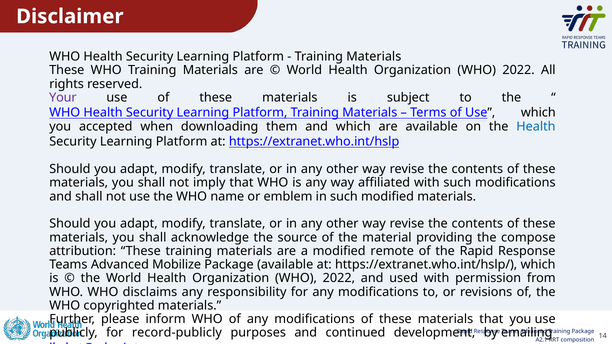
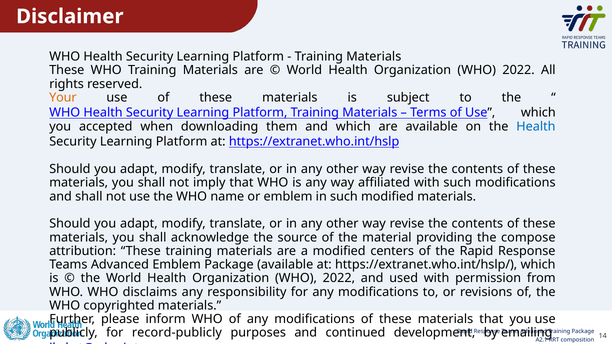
Your colour: purple -> orange (63, 98)
remote: remote -> centers (392, 251)
Advanced Mobilize: Mobilize -> Emblem (177, 265)
